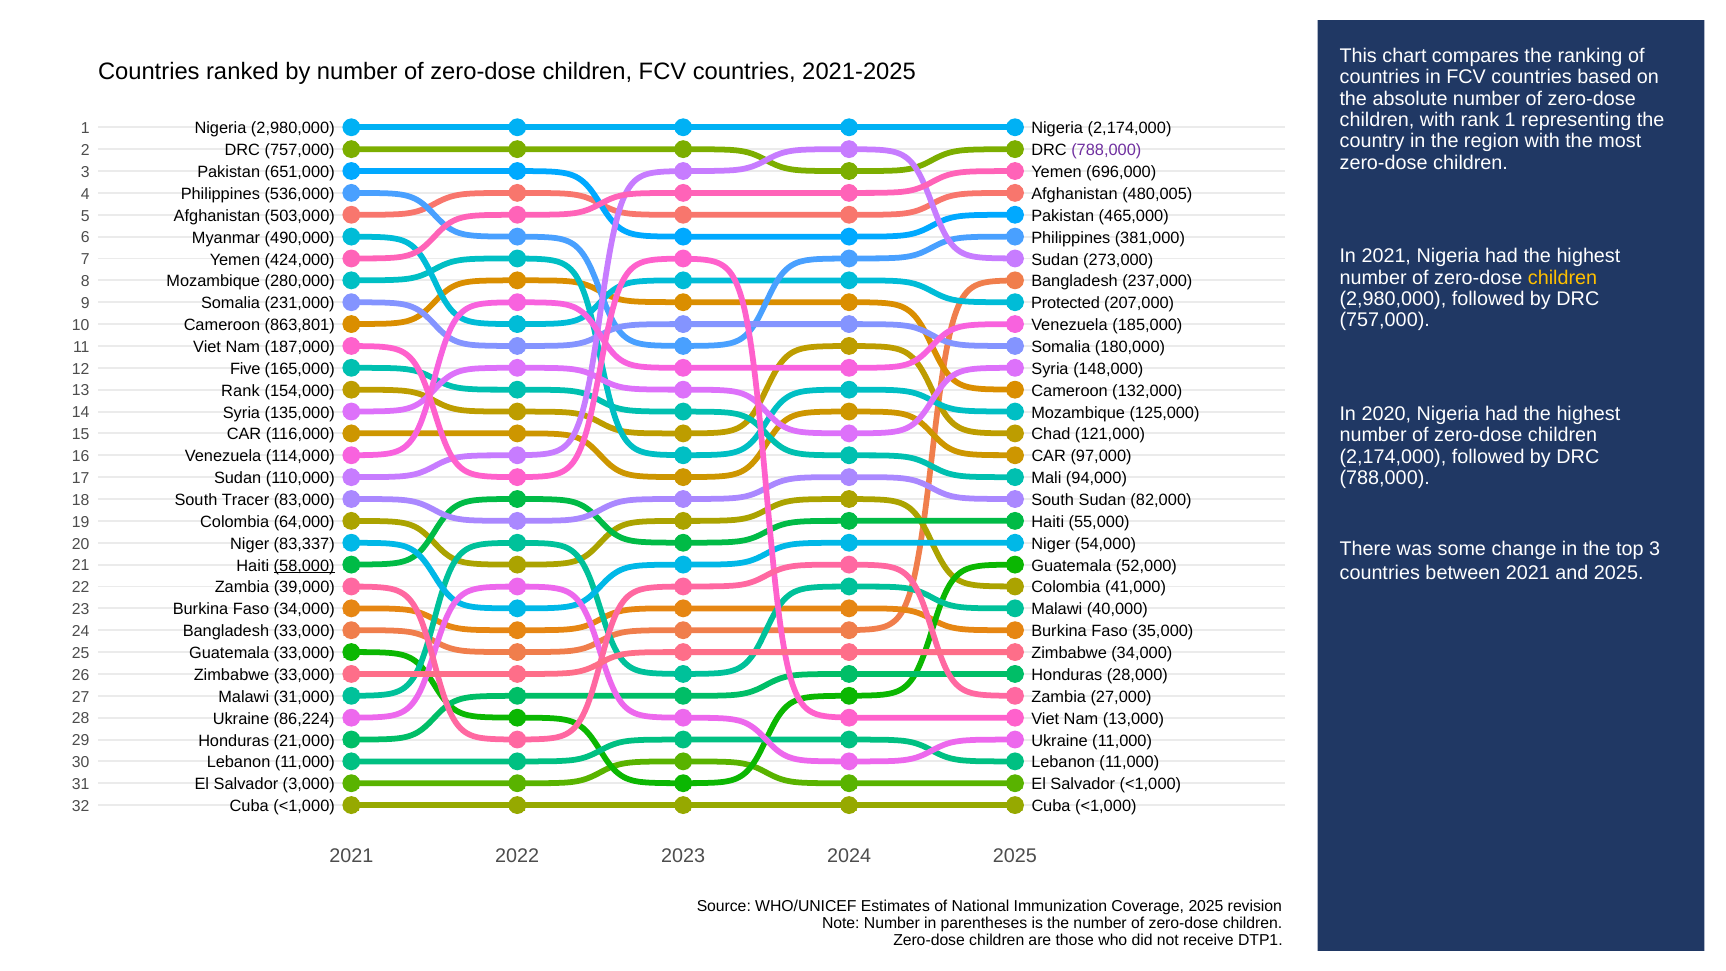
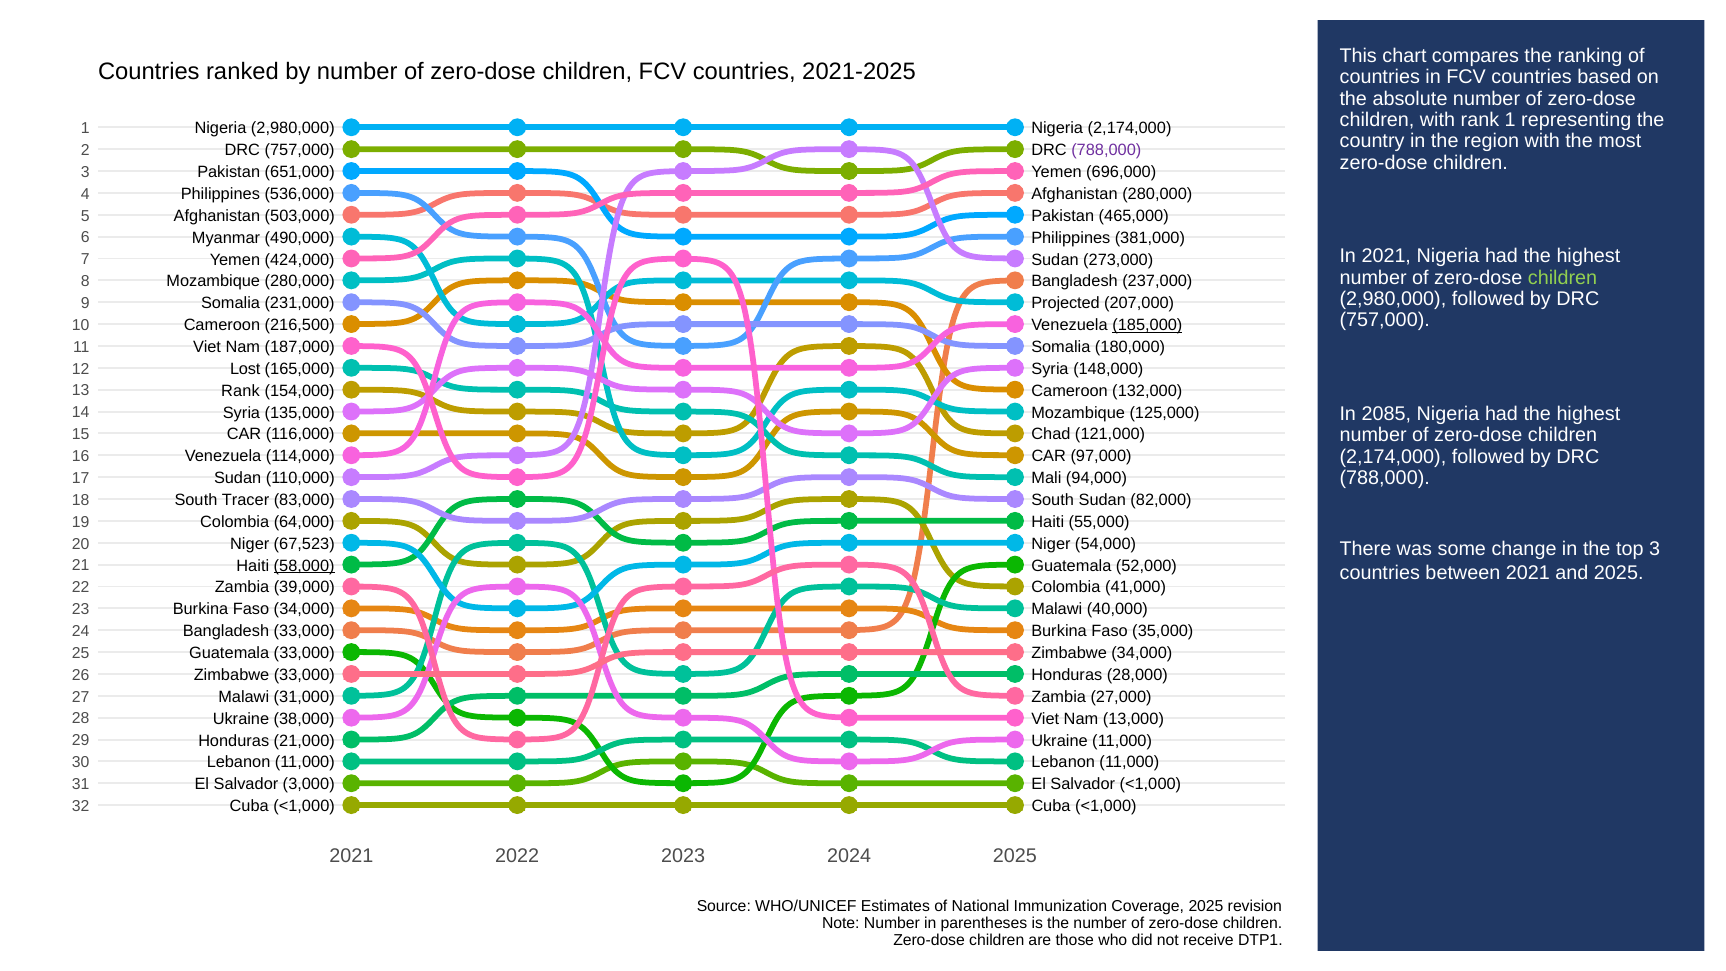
Afghanistan 480,005: 480,005 -> 280,000 (1157, 194)
children colour: yellow -> light green (1563, 278)
Protected: Protected -> Projected (1066, 303)
863,801: 863,801 -> 216,500 (300, 325)
185,000 underline: none -> present (1147, 325)
Five: Five -> Lost (245, 369)
2020: 2020 -> 2085 (1386, 414)
83,337: 83,337 -> 67,523 (304, 544)
86,224: 86,224 -> 38,000 (304, 719)
